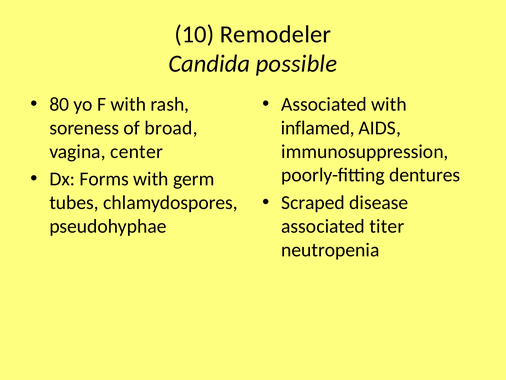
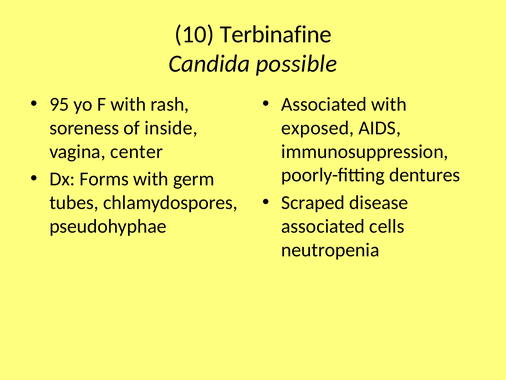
Remodeler: Remodeler -> Terbinafine (276, 34)
80: 80 -> 95 (59, 104)
broad: broad -> inside (171, 128)
inflamed: inflamed -> exposed (318, 128)
titer: titer -> cells (387, 226)
